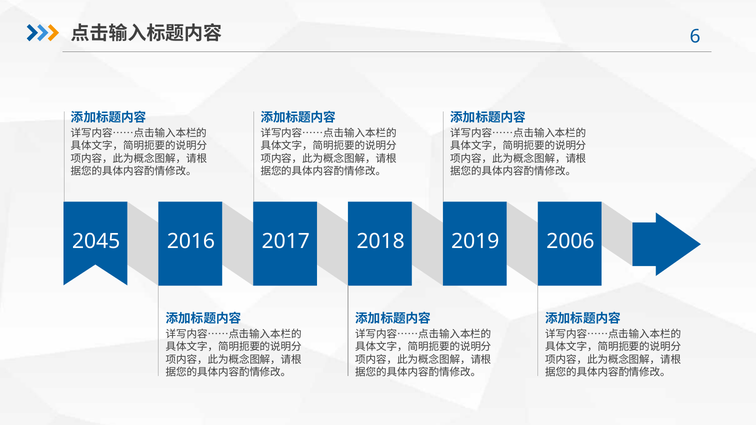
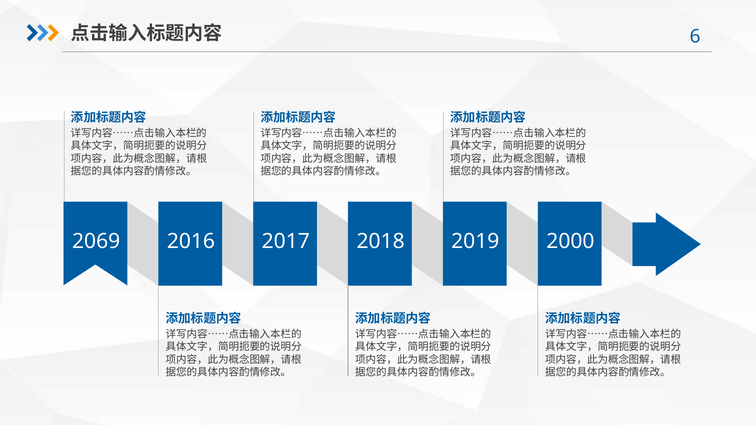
2045: 2045 -> 2069 (96, 241)
2006: 2006 -> 2000 (570, 241)
